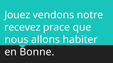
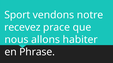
Jouez: Jouez -> Sport (17, 15)
Bonne: Bonne -> Phrase (37, 52)
